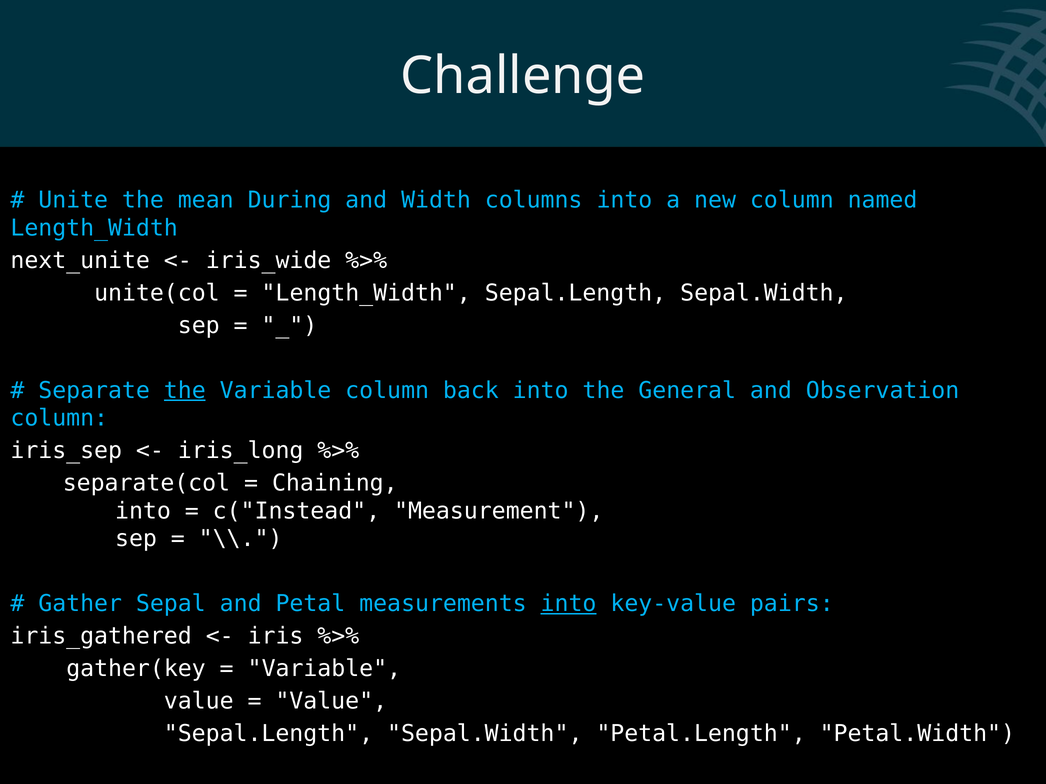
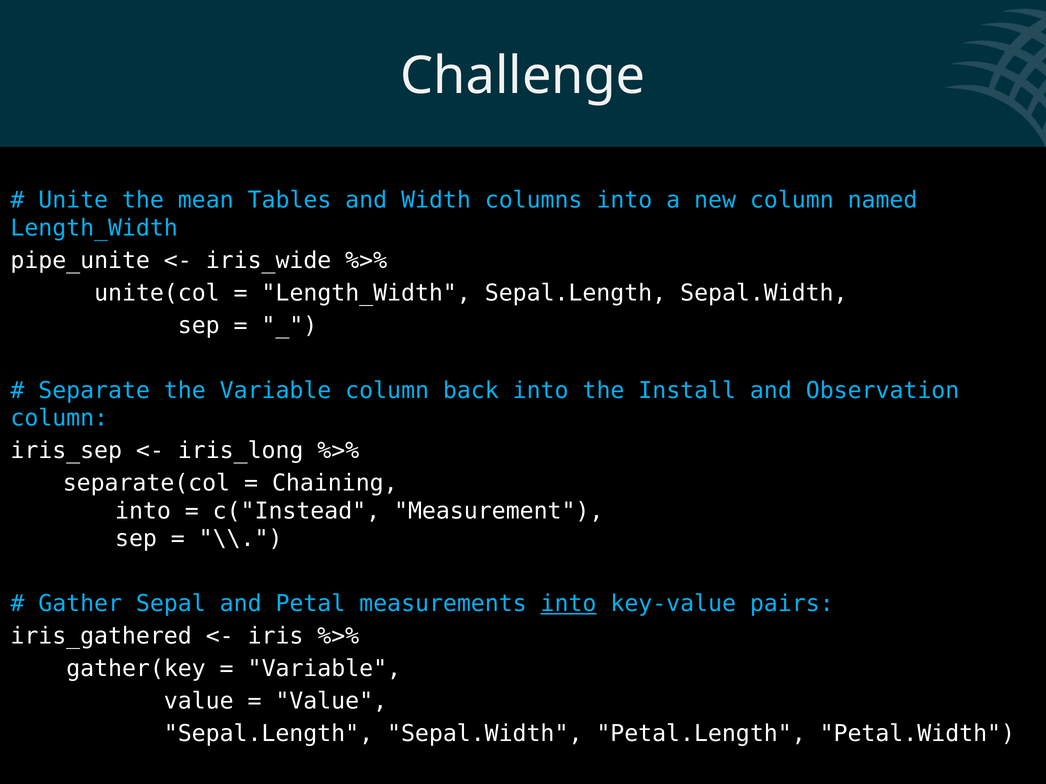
During: During -> Tables (290, 200)
next_unite: next_unite -> pipe_unite (80, 261)
the underline: present -> none (185, 391)
General: General -> Install (687, 391)
